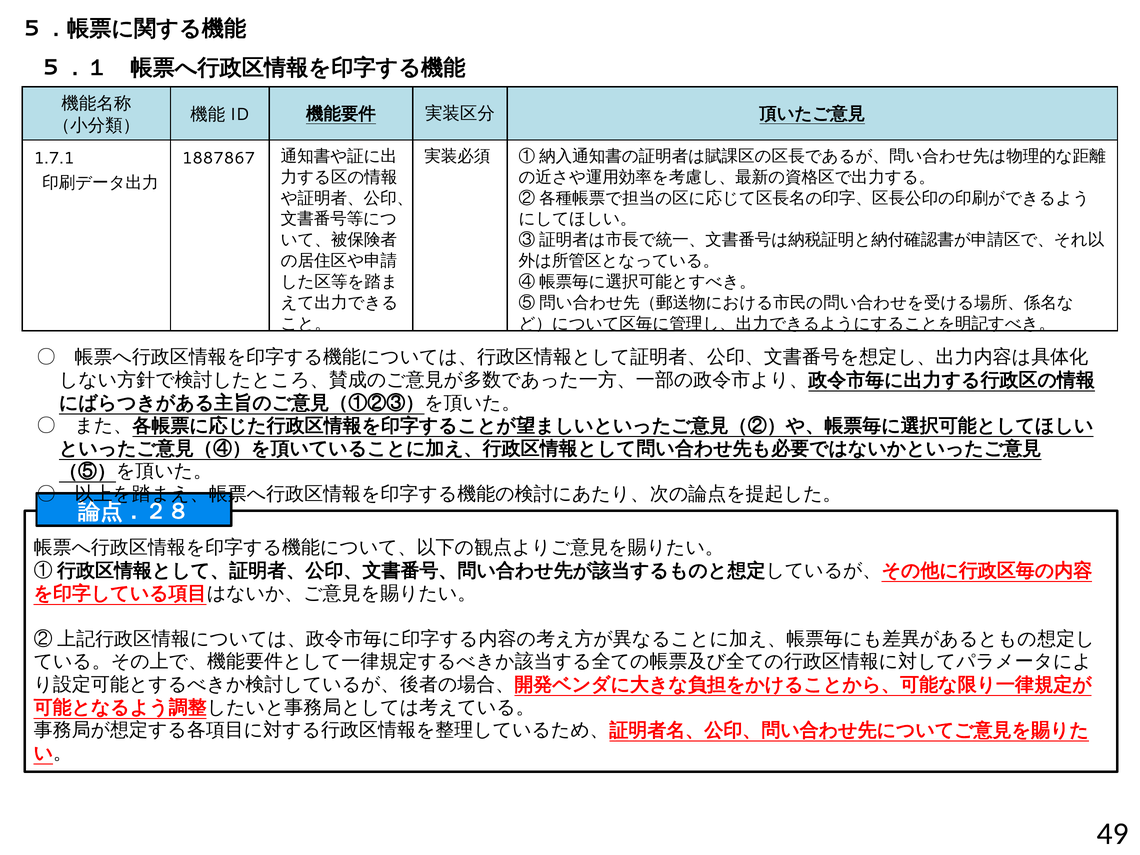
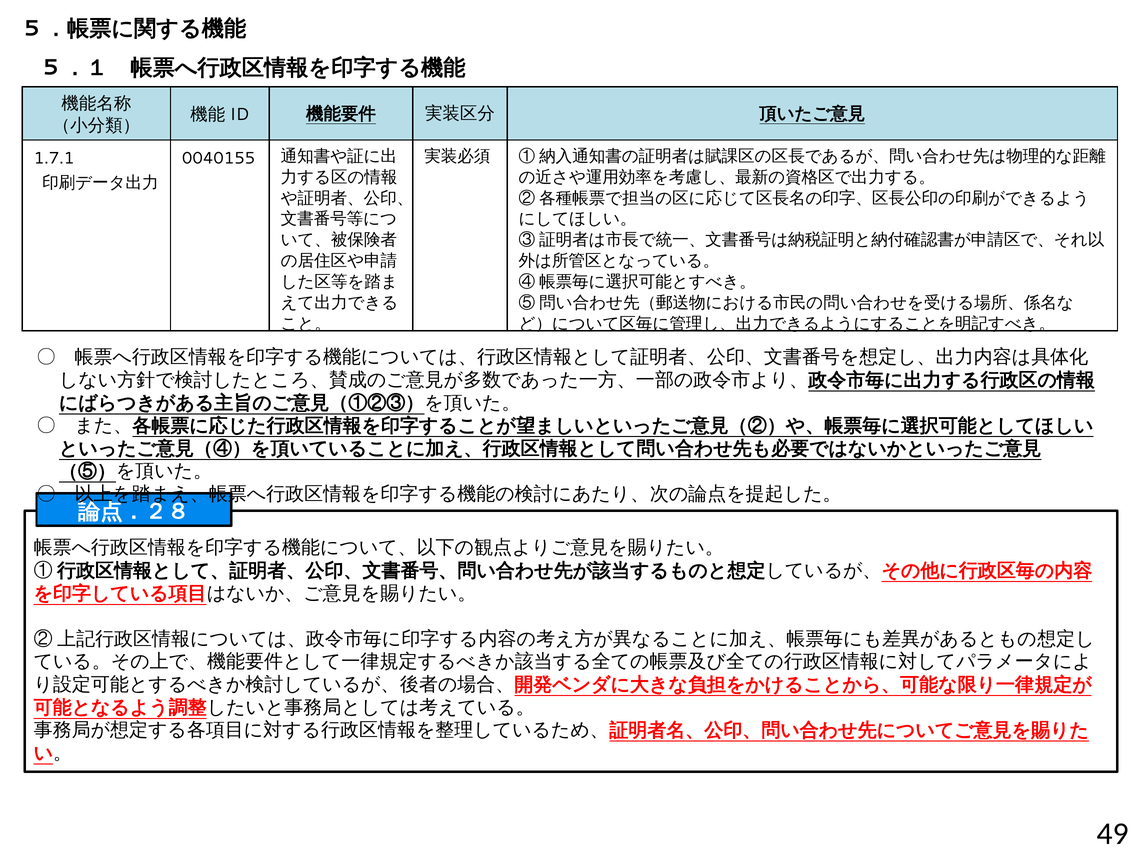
1887867: 1887867 -> 0040155 (219, 158)
